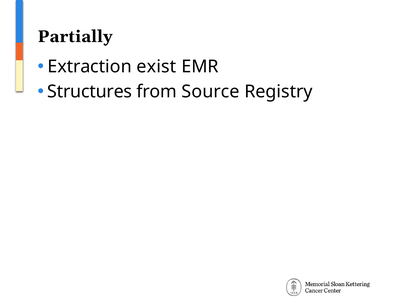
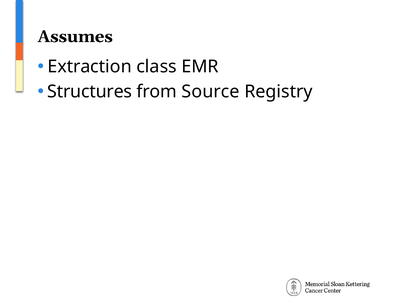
Partially: Partially -> Assumes (75, 36)
exist: exist -> class (157, 67)
